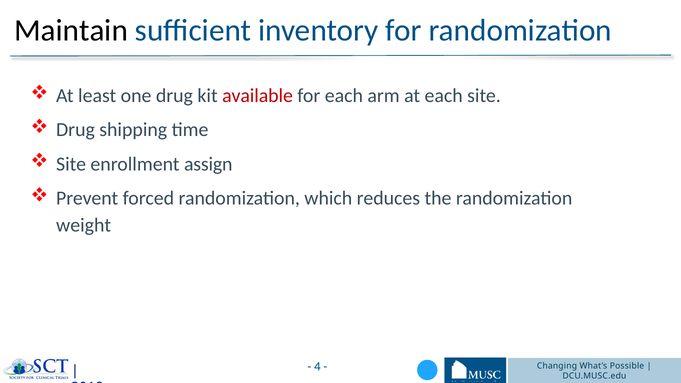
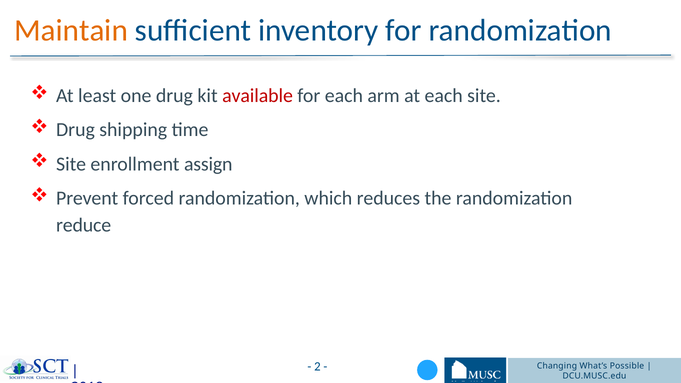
Maintain colour: black -> orange (71, 31)
weight: weight -> reduce (84, 225)
4: 4 -> 2 (317, 367)
